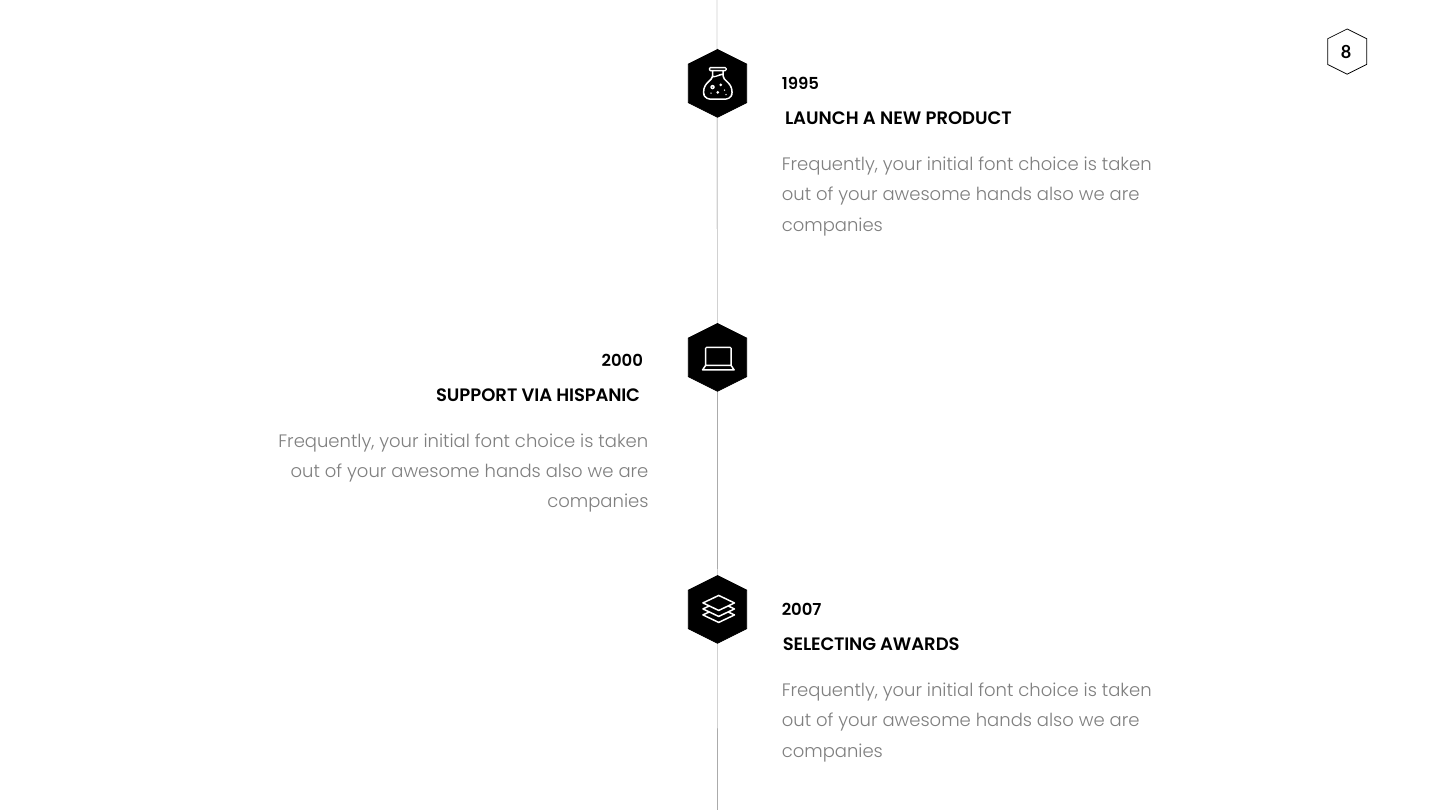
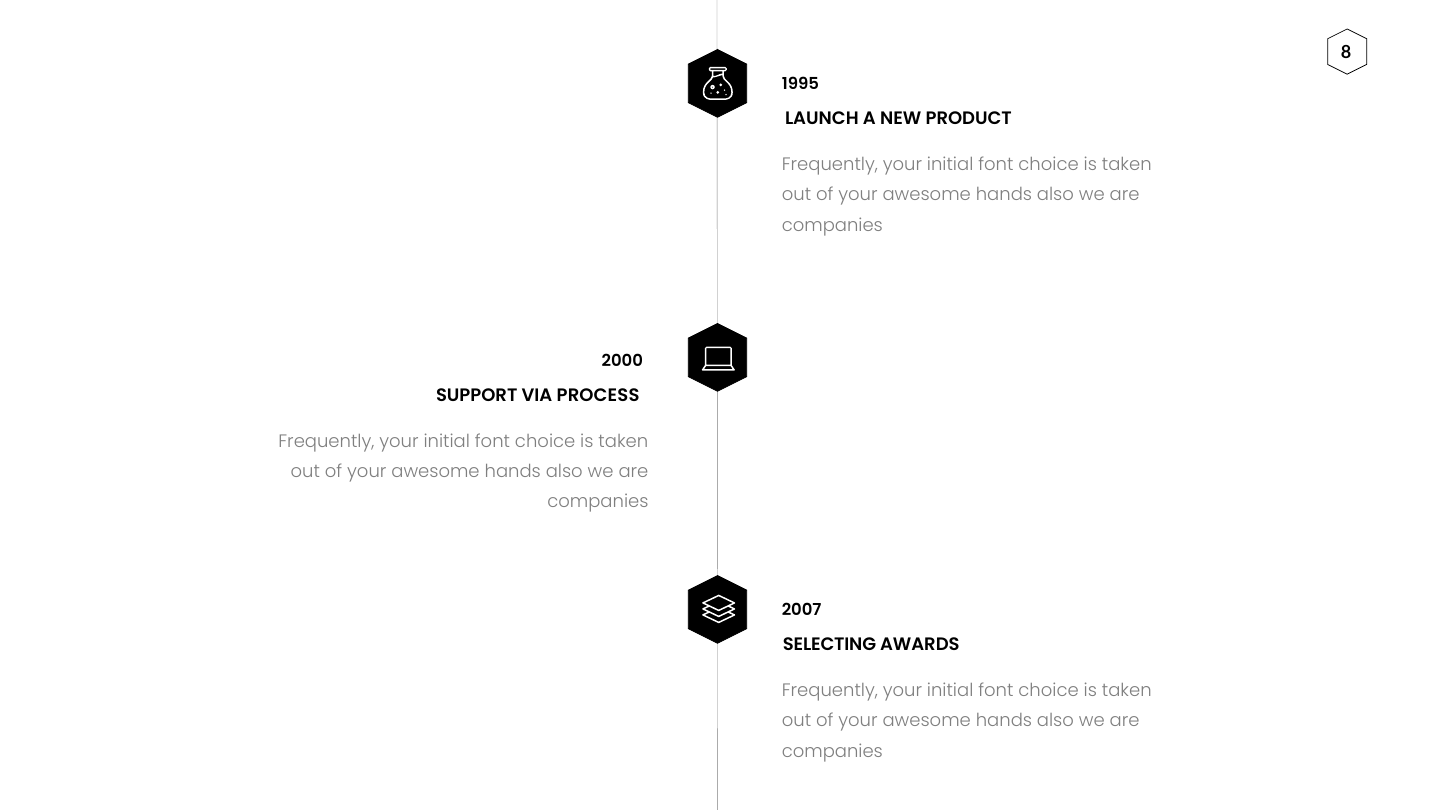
HISPANIC: HISPANIC -> PROCESS (598, 395)
